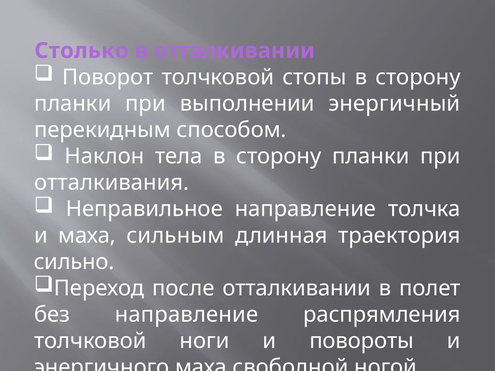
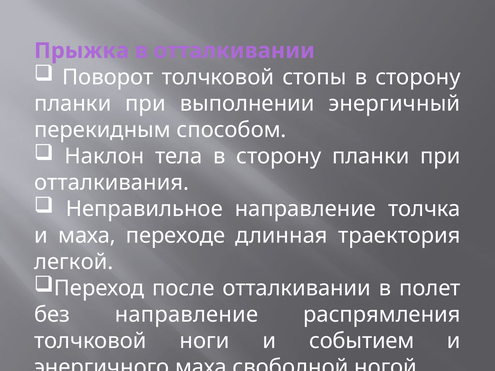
Столько: Столько -> Прыжка (82, 51)
сильным: сильным -> переходе (176, 236)
сильно: сильно -> легкой (74, 262)
повороты: повороты -> событием (362, 341)
